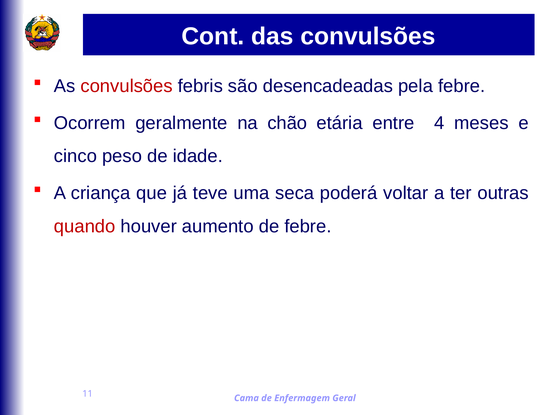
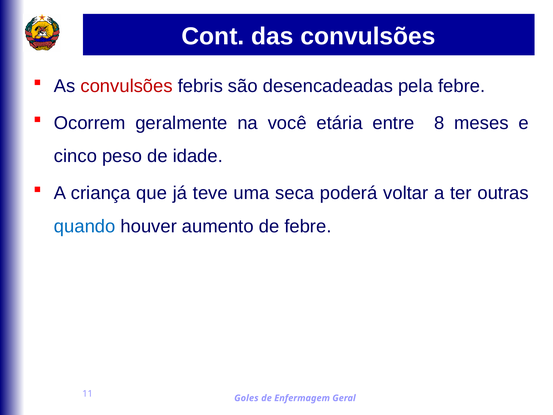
chão: chão -> você (287, 123)
4: 4 -> 8 (439, 123)
quando colour: red -> blue (85, 226)
Cama: Cama -> Goles (246, 398)
